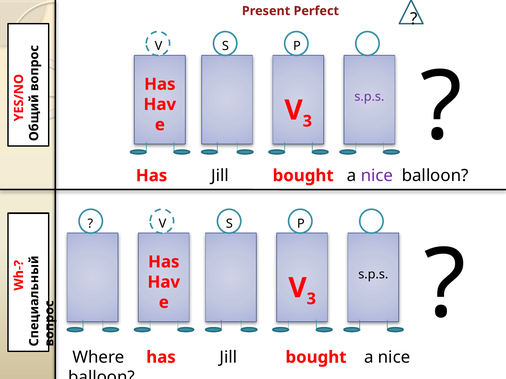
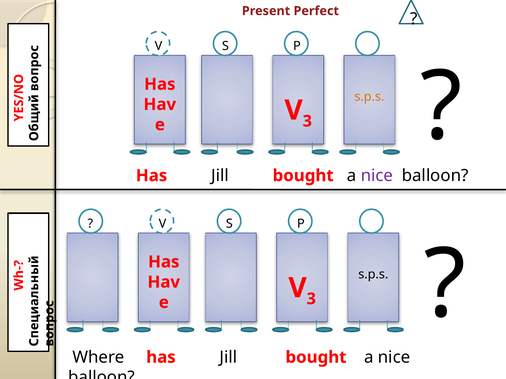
s.p.s colour: purple -> orange (369, 97)
